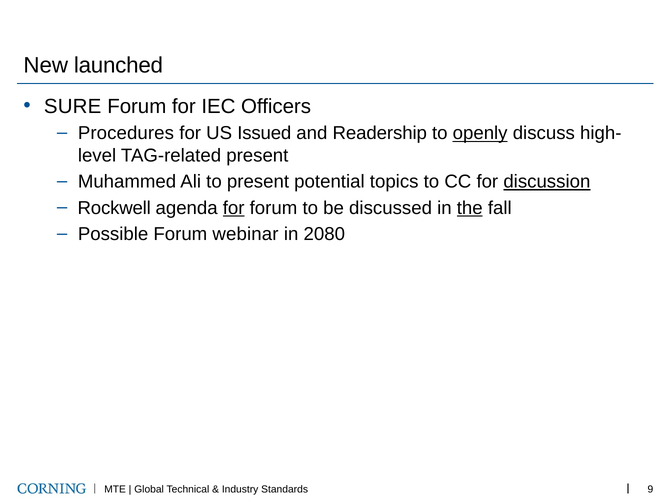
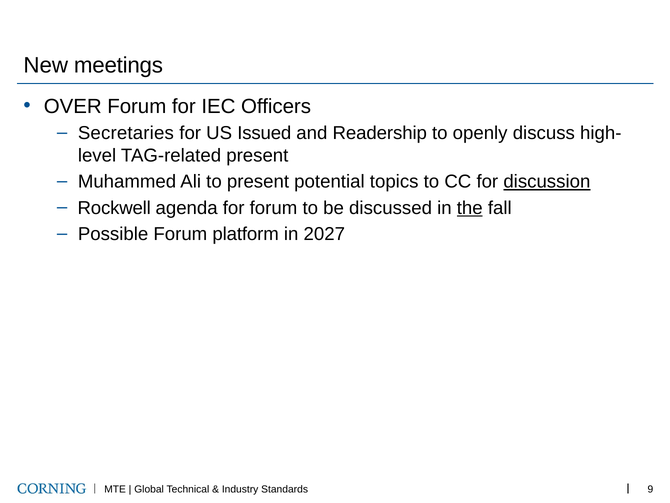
launched: launched -> meetings (118, 65)
SURE: SURE -> OVER (73, 106)
Procedures: Procedures -> Secretaries (126, 133)
openly underline: present -> none (480, 133)
for underline: present -> none (234, 208)
webinar: webinar -> platform (246, 234)
2080: 2080 -> 2027 (324, 234)
